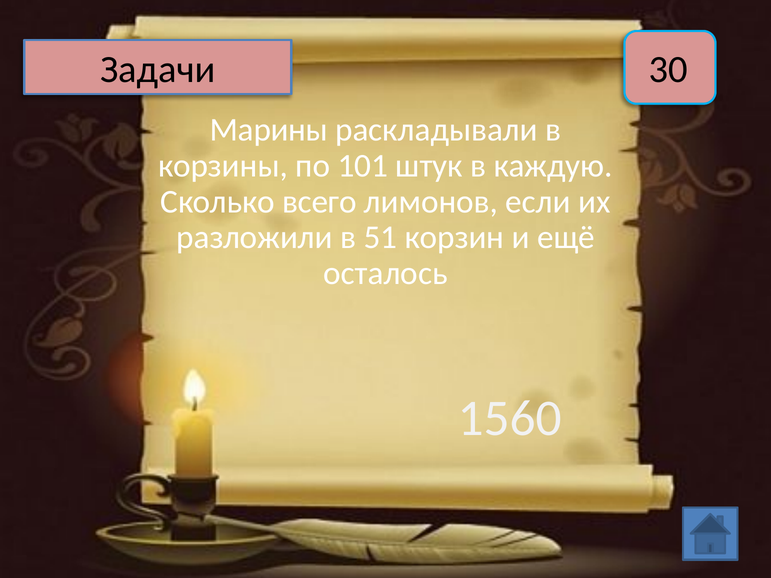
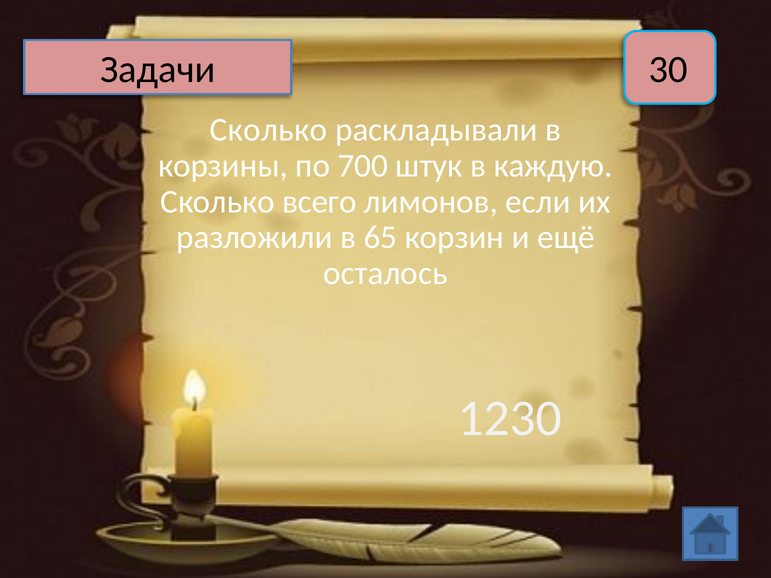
Марины: Марины -> Сколько (269, 130)
101: 101 -> 700 (363, 166)
51: 51 -> 65 (380, 238)
1560: 1560 -> 1230 (510, 418)
